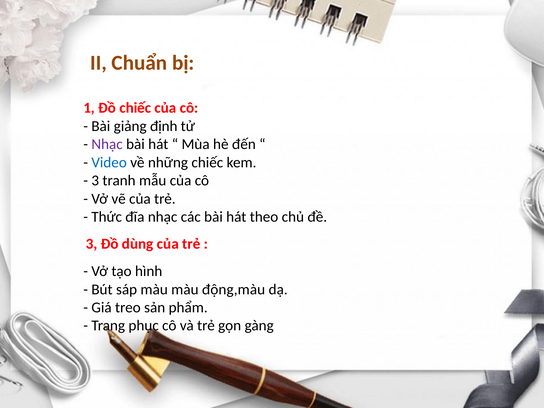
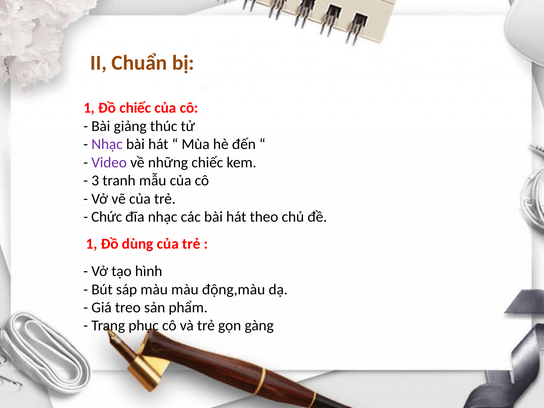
định: định -> thúc (164, 126)
Video colour: blue -> purple (109, 162)
Thức: Thức -> Chức (107, 217)
3: 3 -> 1 (92, 244)
